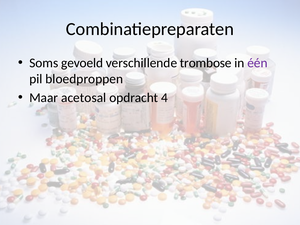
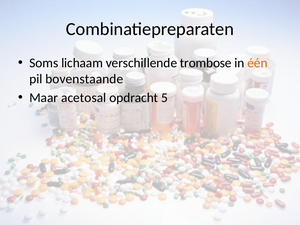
gevoeld: gevoeld -> lichaam (82, 63)
één colour: purple -> orange (257, 63)
bloedproppen: bloedproppen -> bovenstaande (84, 79)
4: 4 -> 5 (165, 98)
